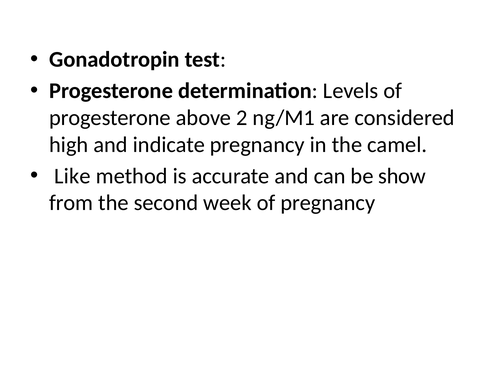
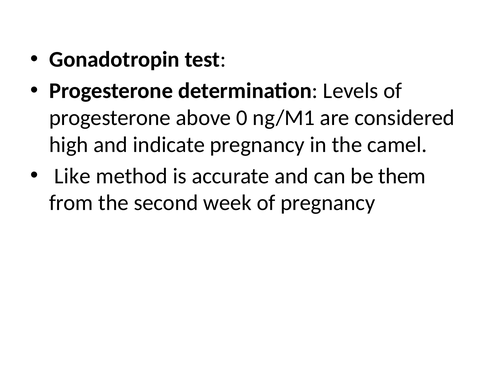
2: 2 -> 0 (242, 118)
show: show -> them (402, 176)
